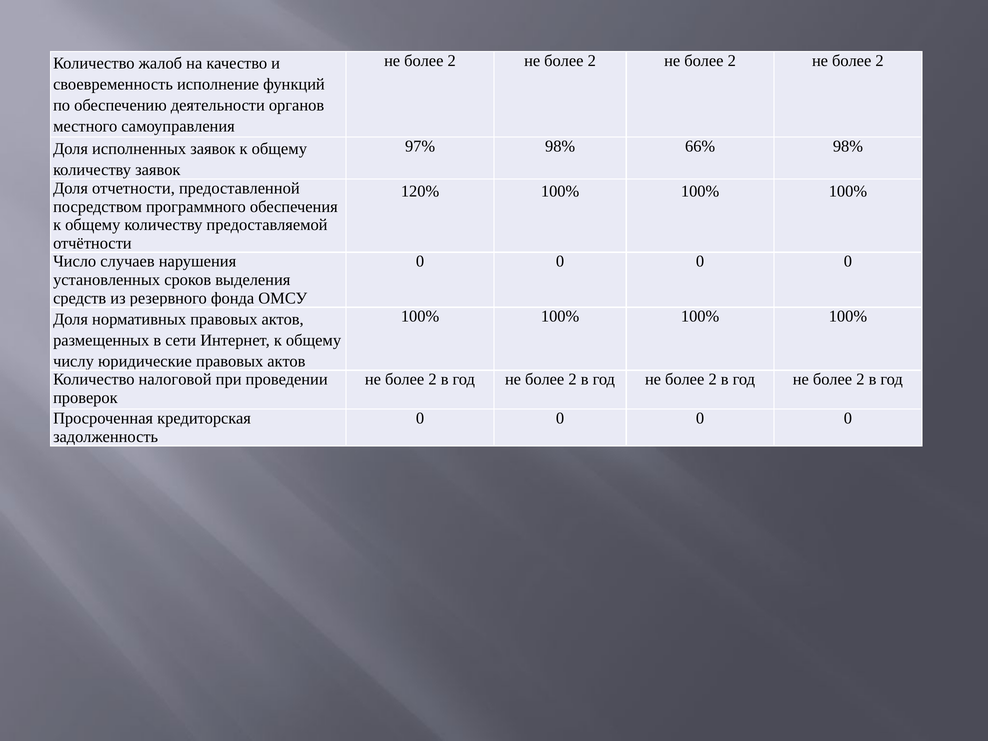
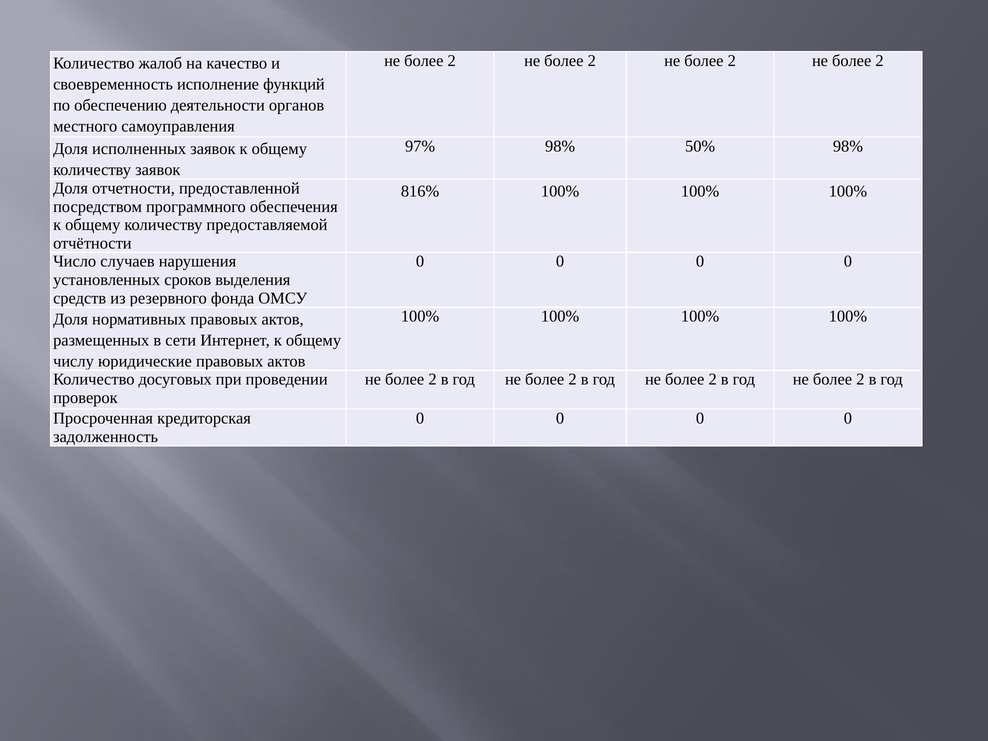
66%: 66% -> 50% (700, 146)
120%: 120% -> 816% (420, 191)
налоговой: налоговой -> досуговых (175, 379)
